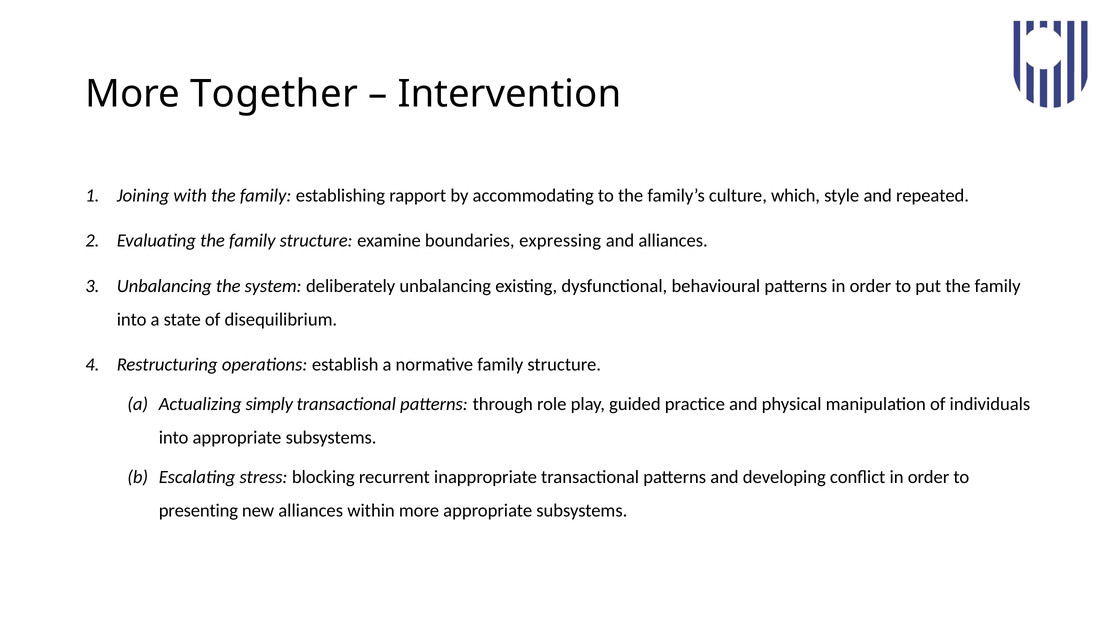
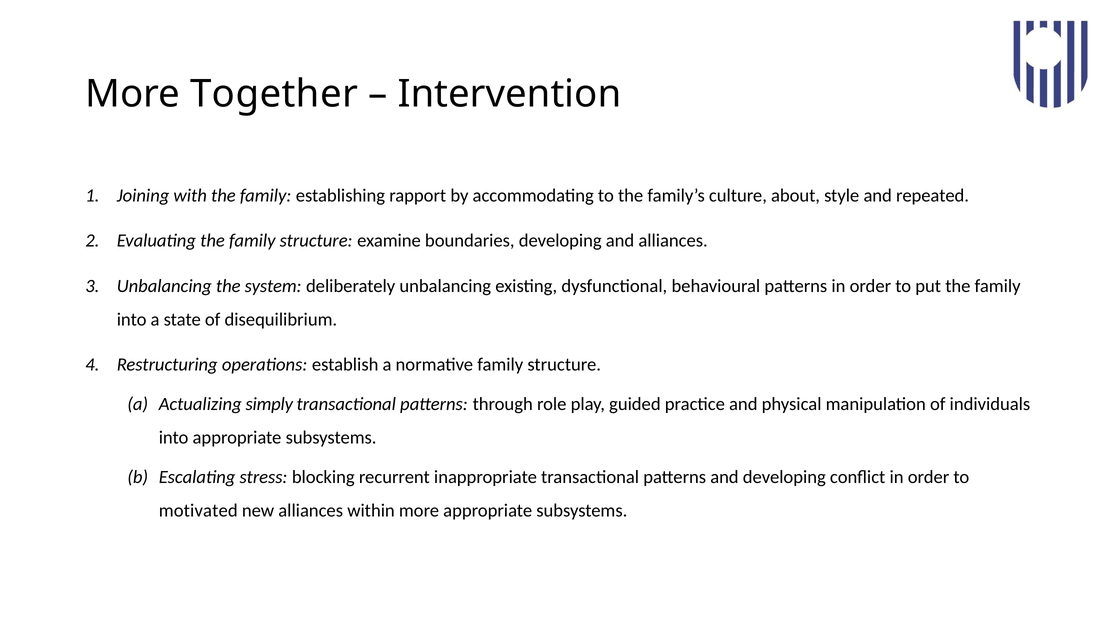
which: which -> about (796, 195)
boundaries expressing: expressing -> developing (560, 241)
presenting: presenting -> motivated (198, 510)
